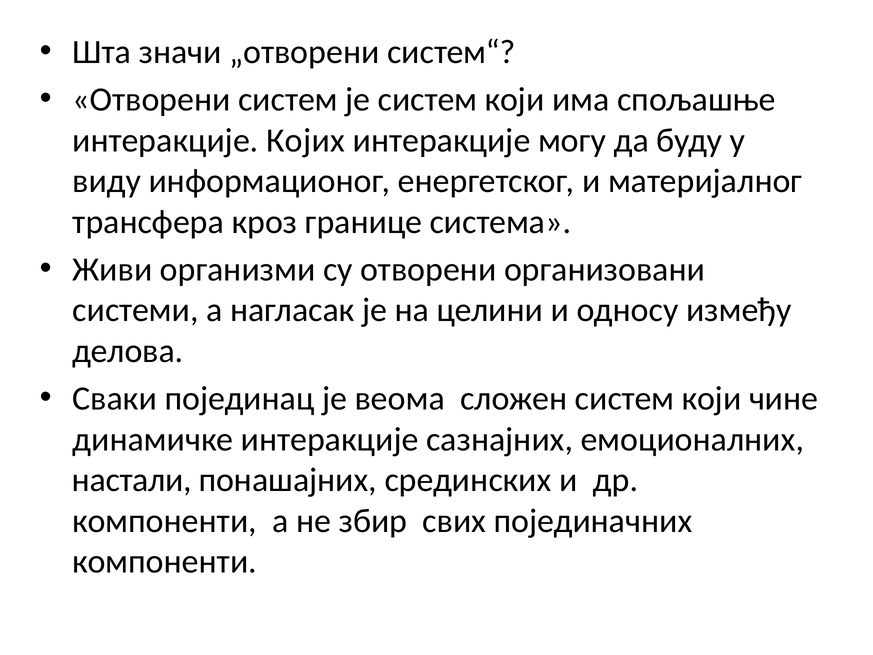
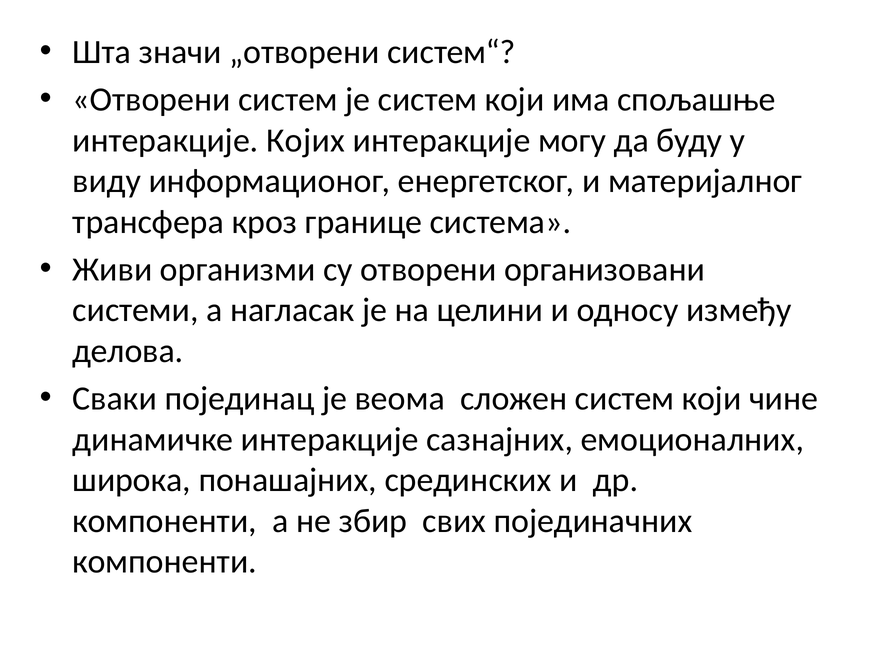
настали: настали -> широка (132, 480)
